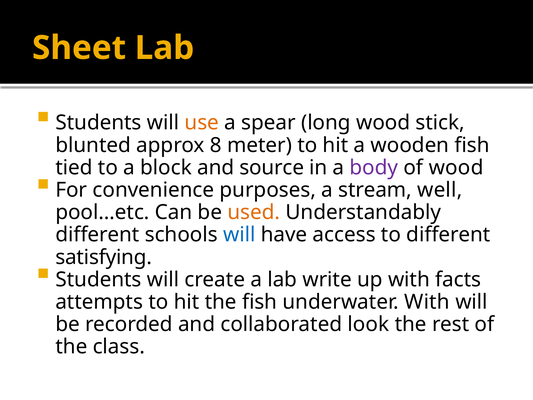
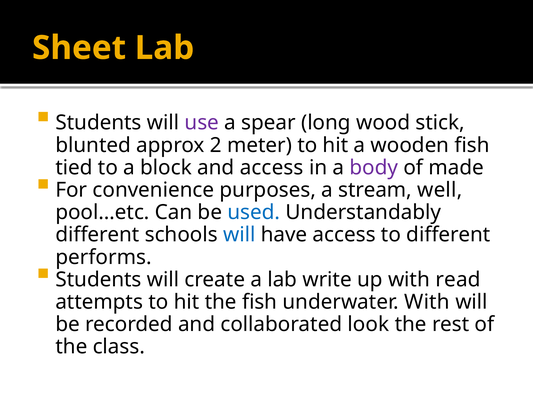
use colour: orange -> purple (202, 123)
8: 8 -> 2 (216, 145)
and source: source -> access (272, 167)
of wood: wood -> made (456, 167)
used colour: orange -> blue (254, 212)
satisfying: satisfying -> performs (104, 257)
facts: facts -> read (458, 279)
